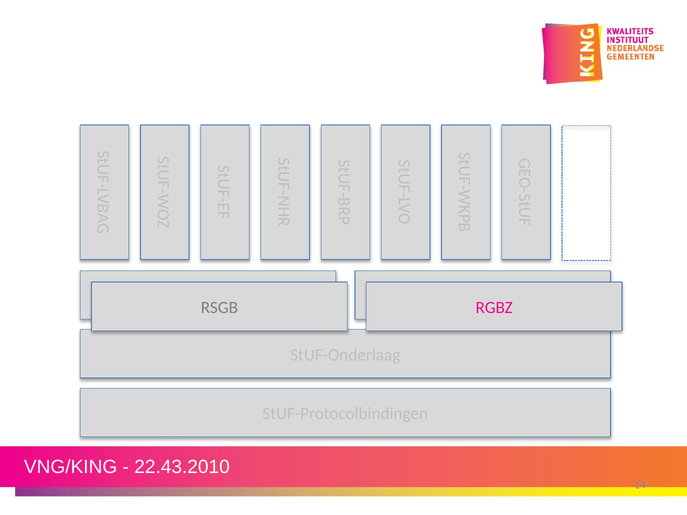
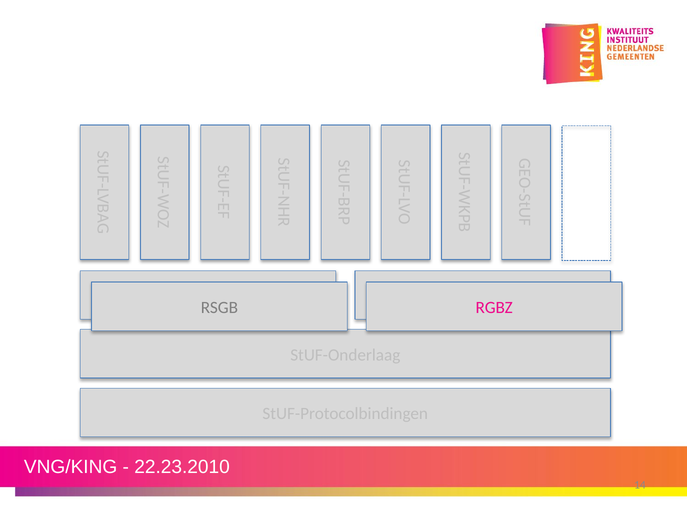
22.43.2010: 22.43.2010 -> 22.23.2010 (182, 467)
